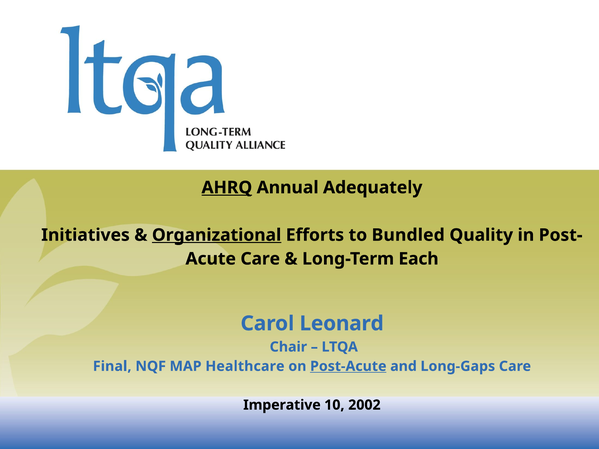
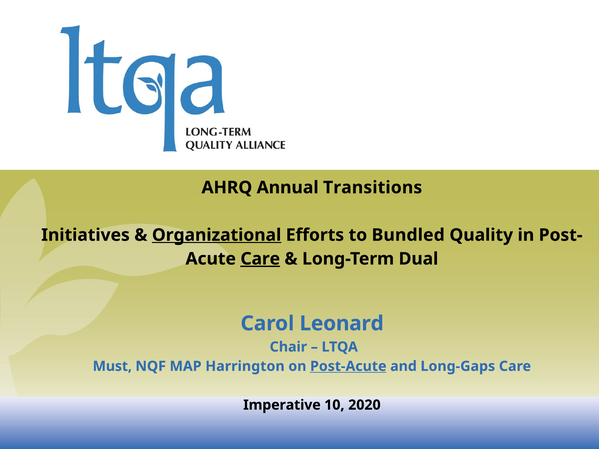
AHRQ underline: present -> none (227, 188)
Adequately: Adequately -> Transitions (373, 188)
Care underline: none -> present (260, 259)
Each: Each -> Dual (418, 259)
Final: Final -> Must (112, 366)
Healthcare: Healthcare -> Harrington (245, 366)
2002: 2002 -> 2020 (364, 405)
